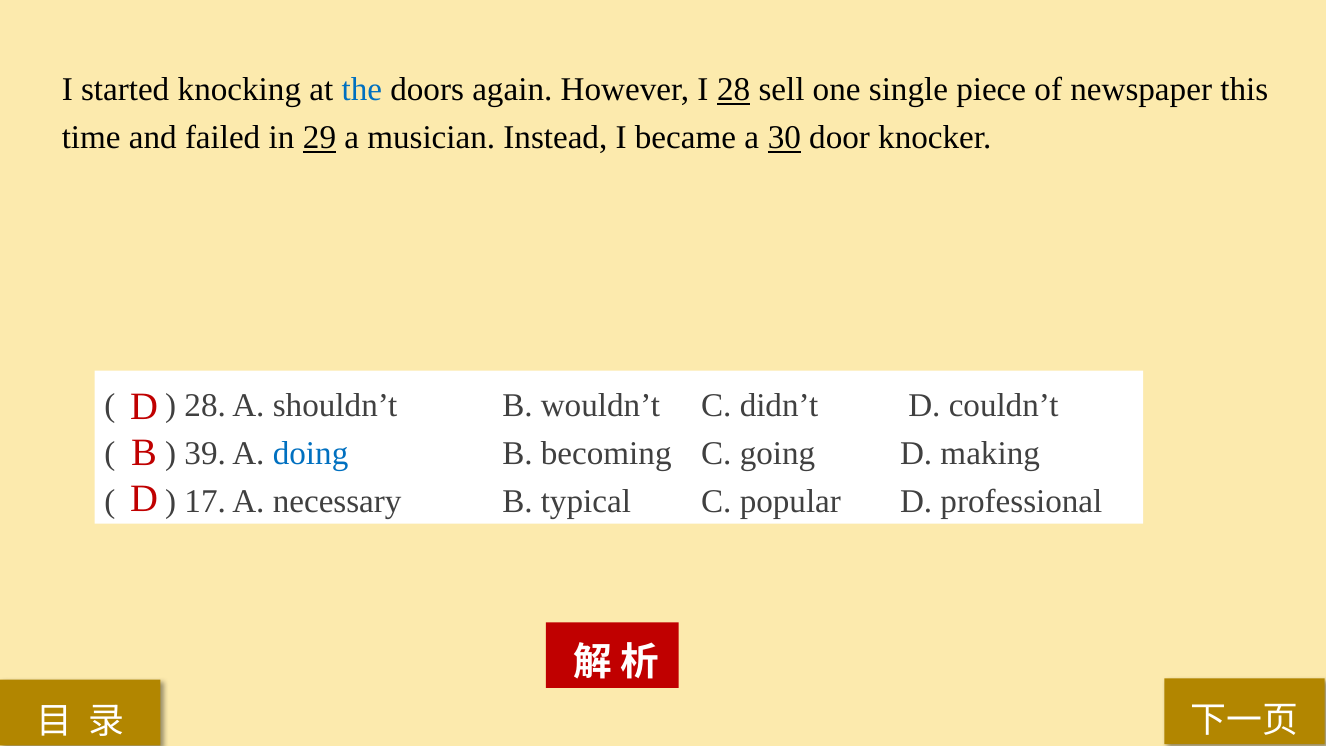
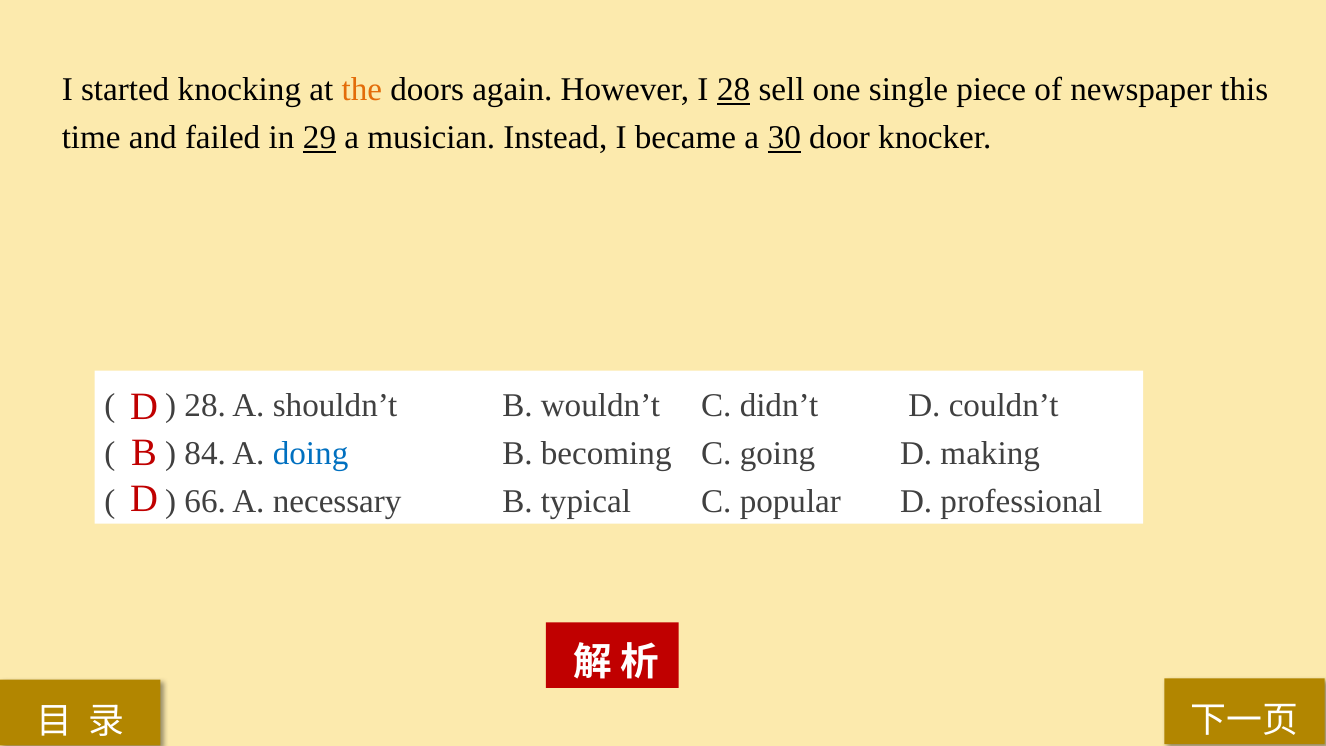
the colour: blue -> orange (362, 90)
39: 39 -> 84 (205, 453)
17: 17 -> 66 (205, 501)
